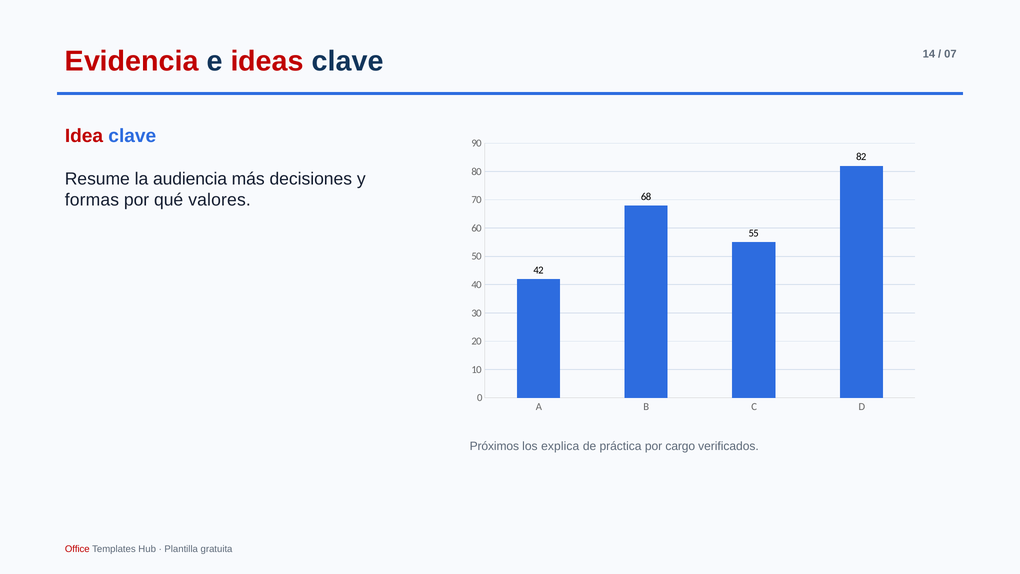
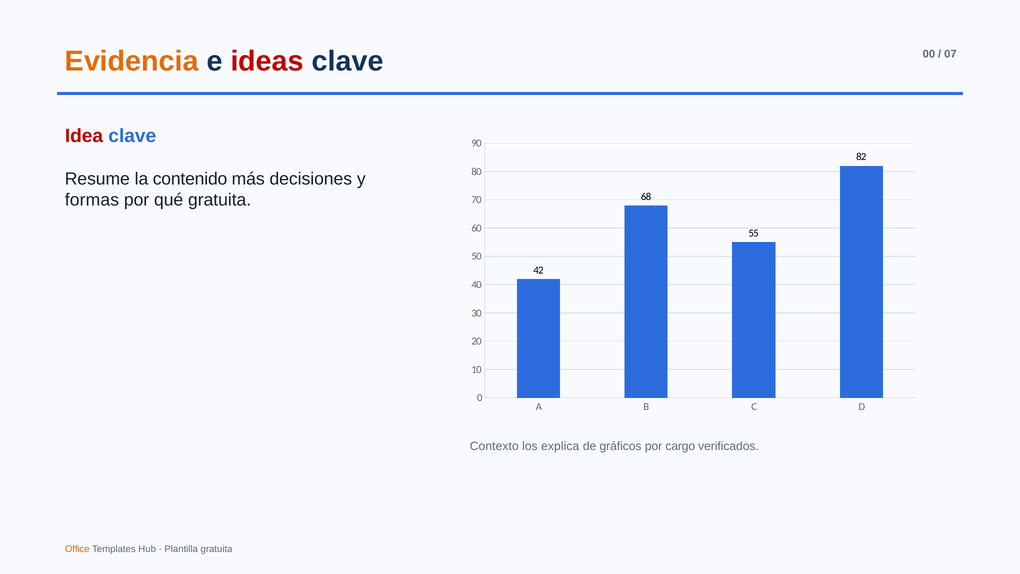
Evidencia colour: red -> orange (132, 61)
14: 14 -> 00 (929, 54)
audiencia: audiencia -> contenido (190, 179)
qué valores: valores -> gratuita (220, 200)
Próximos: Próximos -> Contexto (494, 446)
práctica: práctica -> gráficos (621, 446)
Office colour: red -> orange (77, 549)
